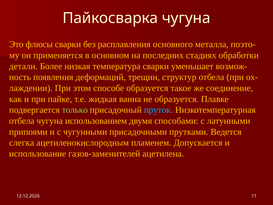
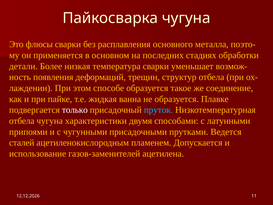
только colour: light green -> white (75, 110)
использованием: использованием -> характеристики (96, 121)
слегка: слегка -> сталей (22, 143)
